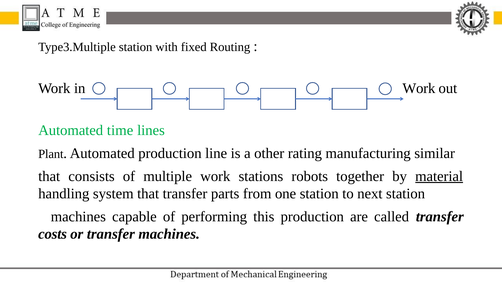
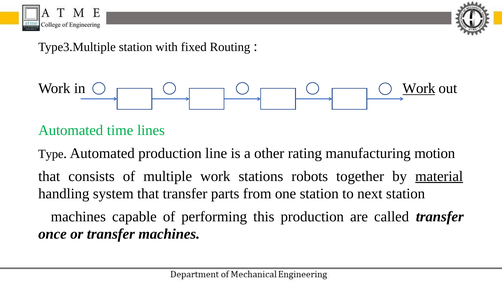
Work underline: none -> present (419, 88)
Plant: Plant -> Type (51, 154)
similar: similar -> motion (435, 154)
costs: costs -> once (52, 234)
